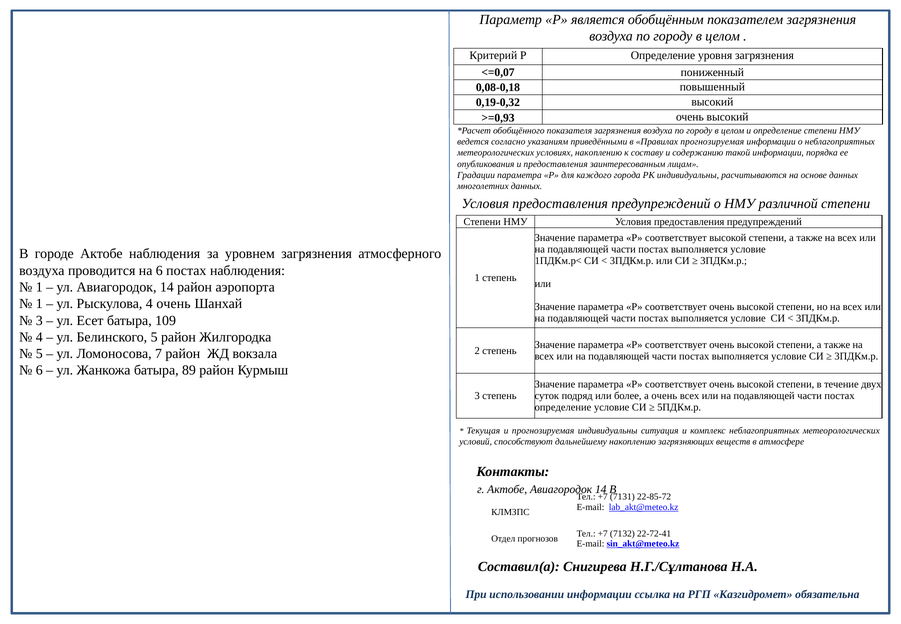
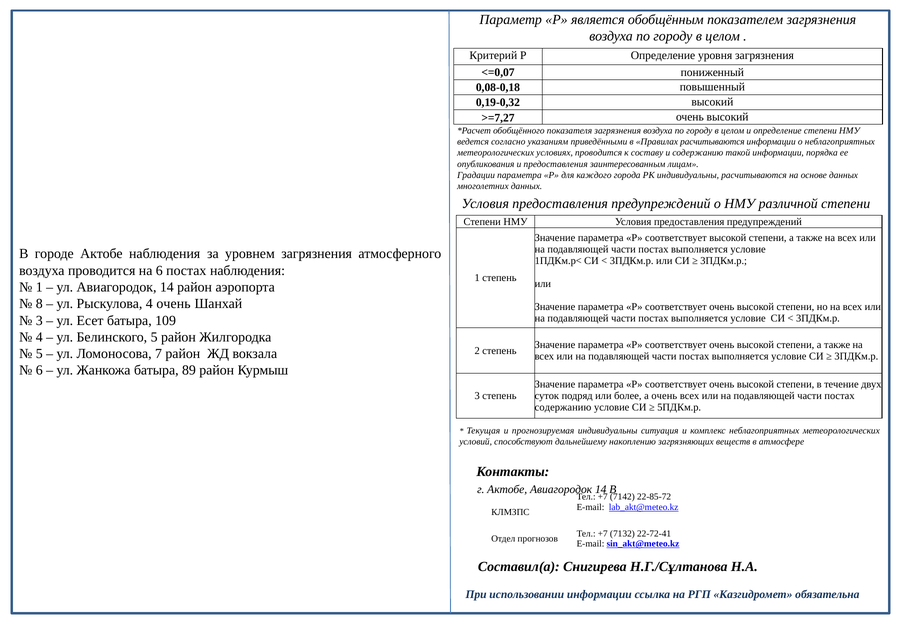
>=0,93: >=0,93 -> >=7,27 (498, 118)
Правилах прогнозируемая: прогнозируемая -> расчитываются (712, 142)
условиях накоплению: накоплению -> проводится (599, 153)
1: 1 -> 8 (39, 304)
определение: определение -> содержанию (563, 407)
7131: 7131 -> 7142 (622, 497)
